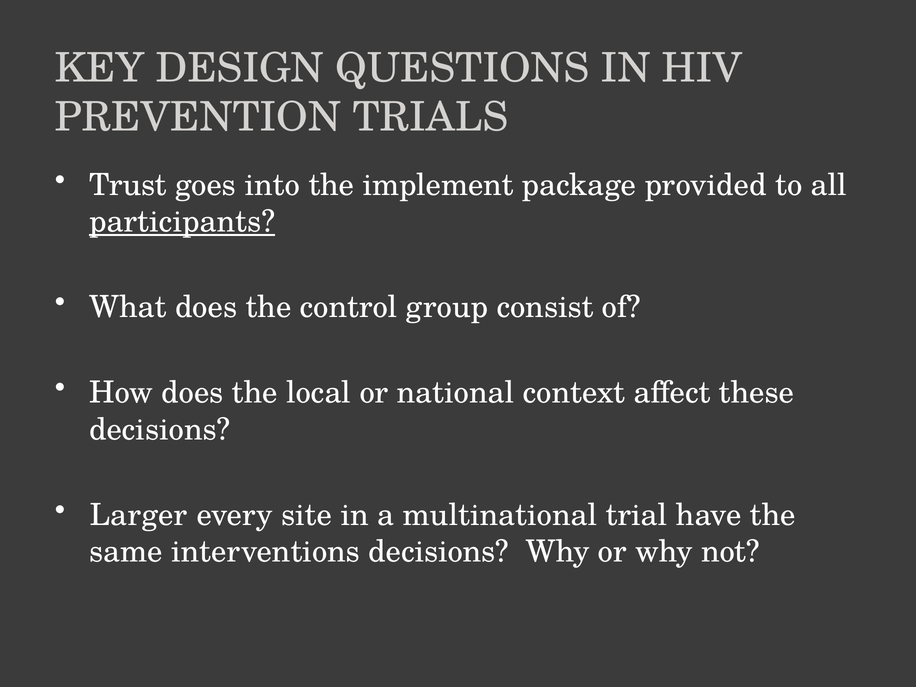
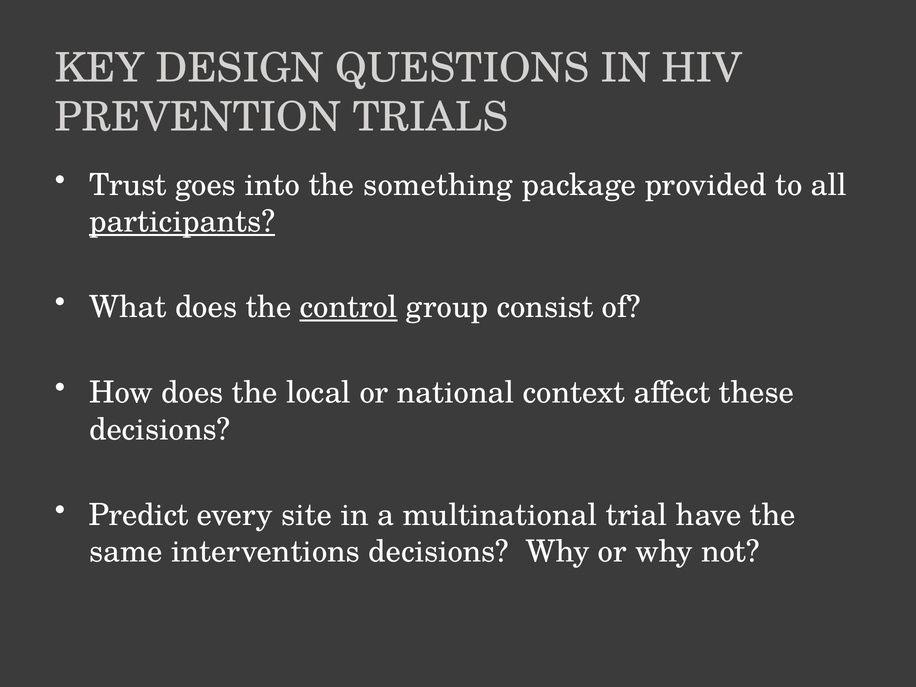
implement: implement -> something (438, 185)
control underline: none -> present (349, 307)
Larger: Larger -> Predict (139, 515)
